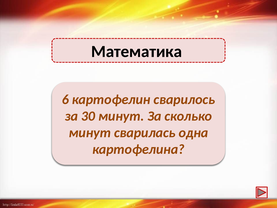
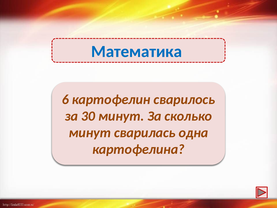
Математика colour: black -> blue (137, 52)
